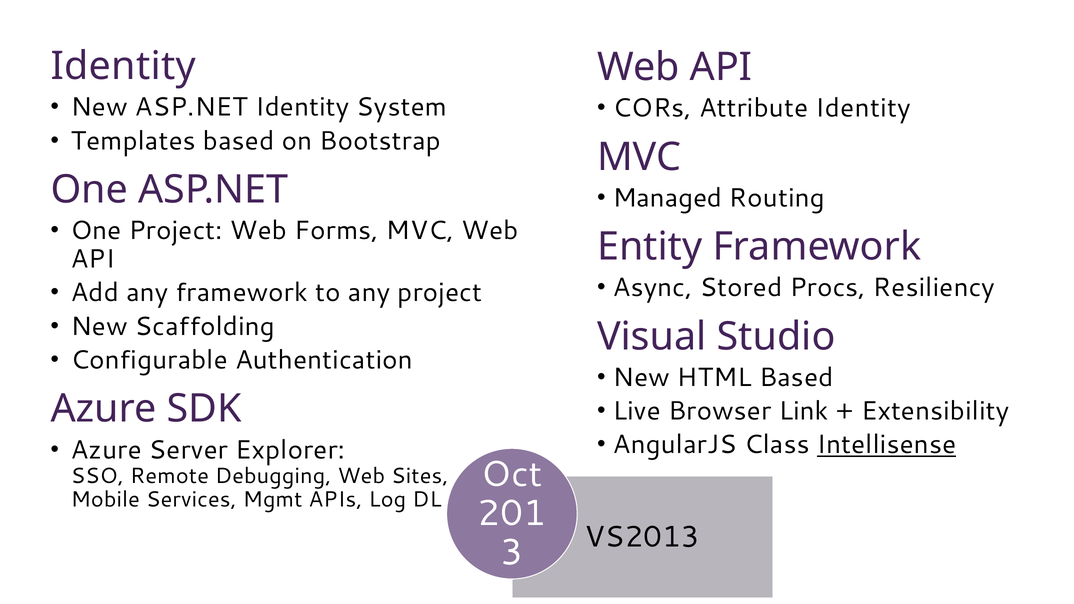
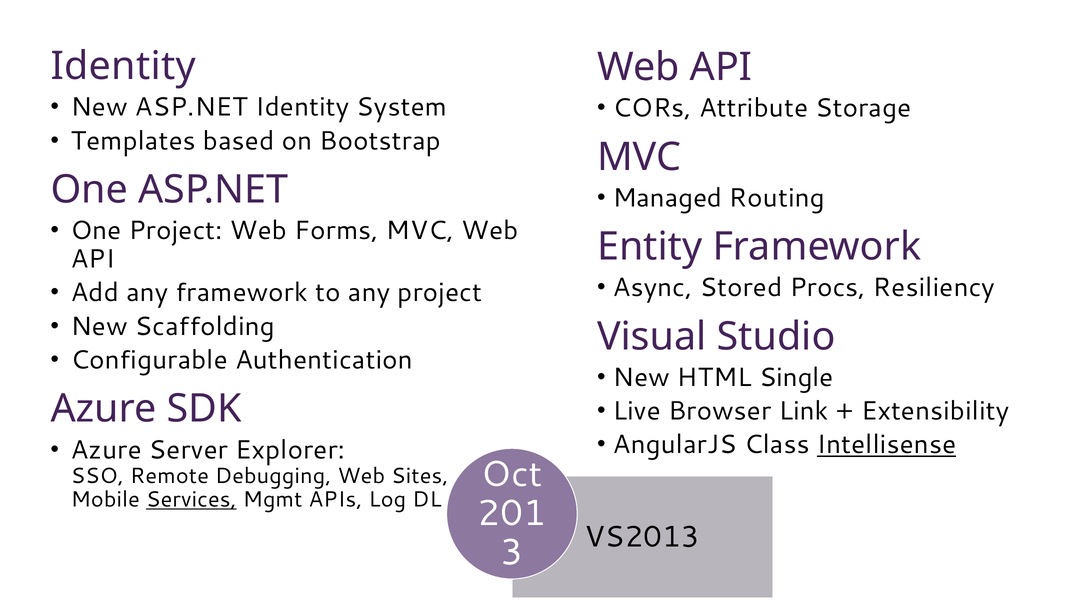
Attribute Identity: Identity -> Storage (863, 108)
HTML Based: Based -> Single (796, 377)
Services underline: none -> present (191, 500)
